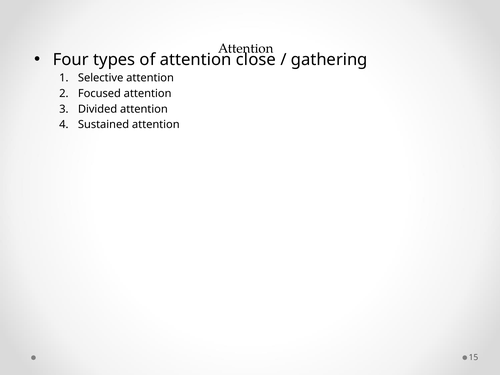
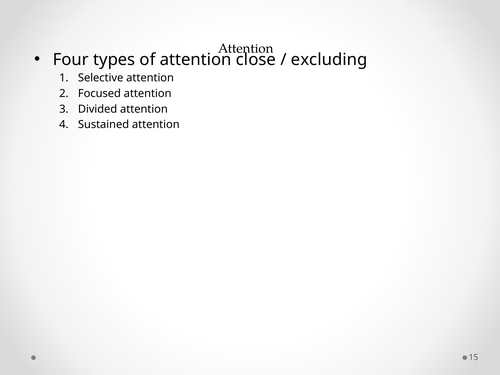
gathering: gathering -> excluding (329, 59)
